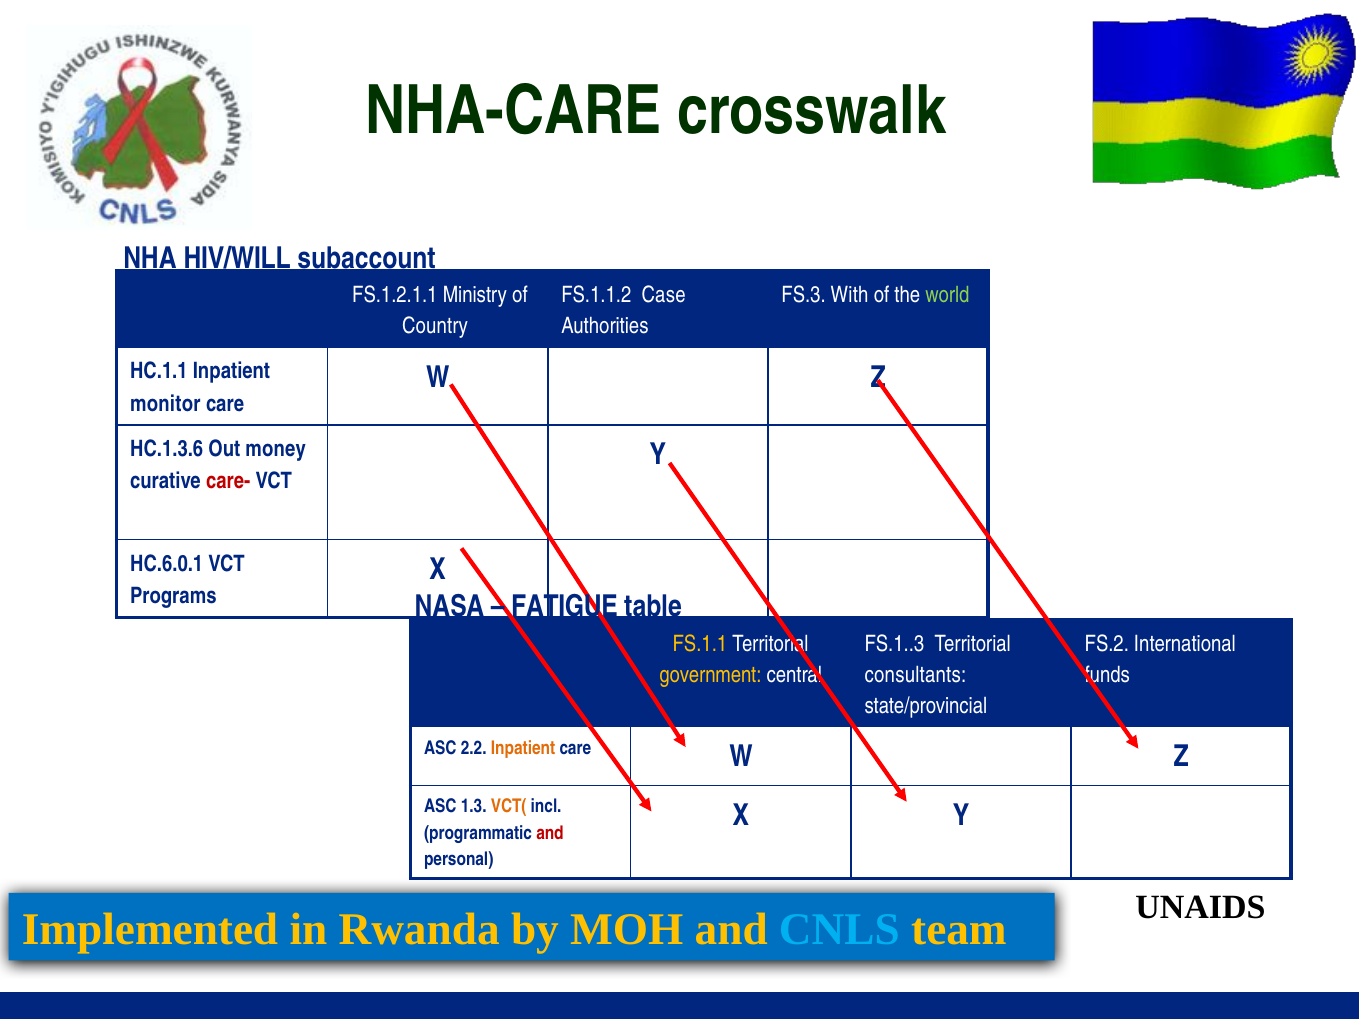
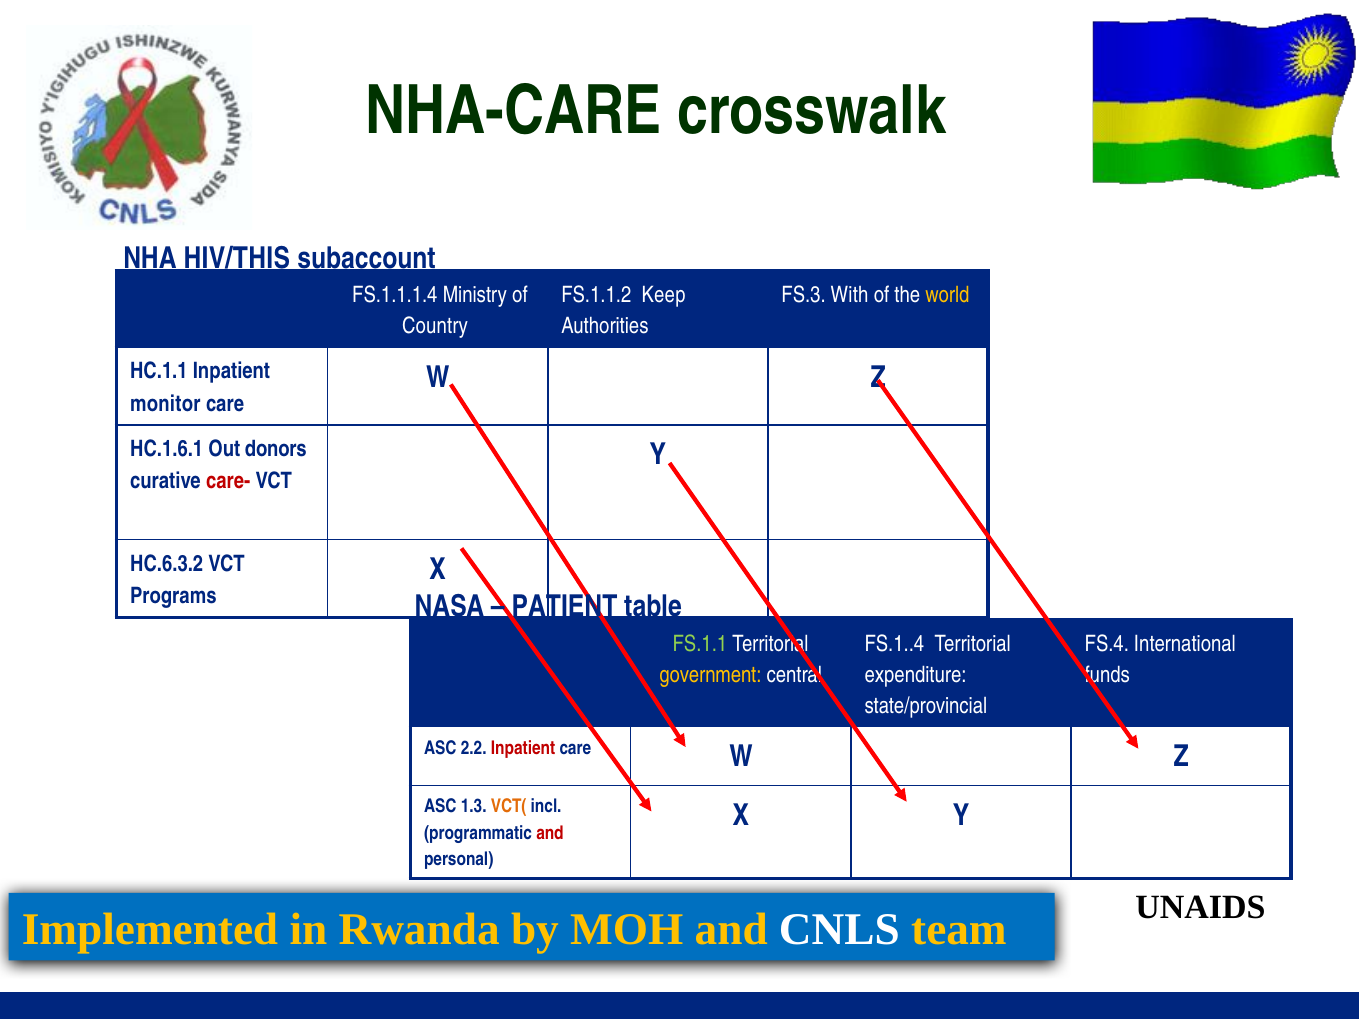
HIV/WILL: HIV/WILL -> HIV/THIS (237, 258)
FS.1.2.1.1: FS.1.2.1.1 -> FS.1.1.1.4 (395, 295)
Case: Case -> Keep (664, 295)
world colour: light green -> yellow (947, 295)
HC.1.3.6: HC.1.3.6 -> HC.1.6.1 (167, 449)
money: money -> donors (276, 449)
HC.6.0.1: HC.6.0.1 -> HC.6.3.2 (167, 564)
FATIGUE: FATIGUE -> PATIENT (564, 607)
FS.1.1 colour: yellow -> light green (700, 644)
FS.1..3: FS.1..3 -> FS.1..4 (894, 644)
FS.2: FS.2 -> FS.4 (1107, 644)
consultants: consultants -> expenditure (916, 675)
Inpatient colour: orange -> red (523, 748)
CNLS colour: light blue -> white (839, 930)
